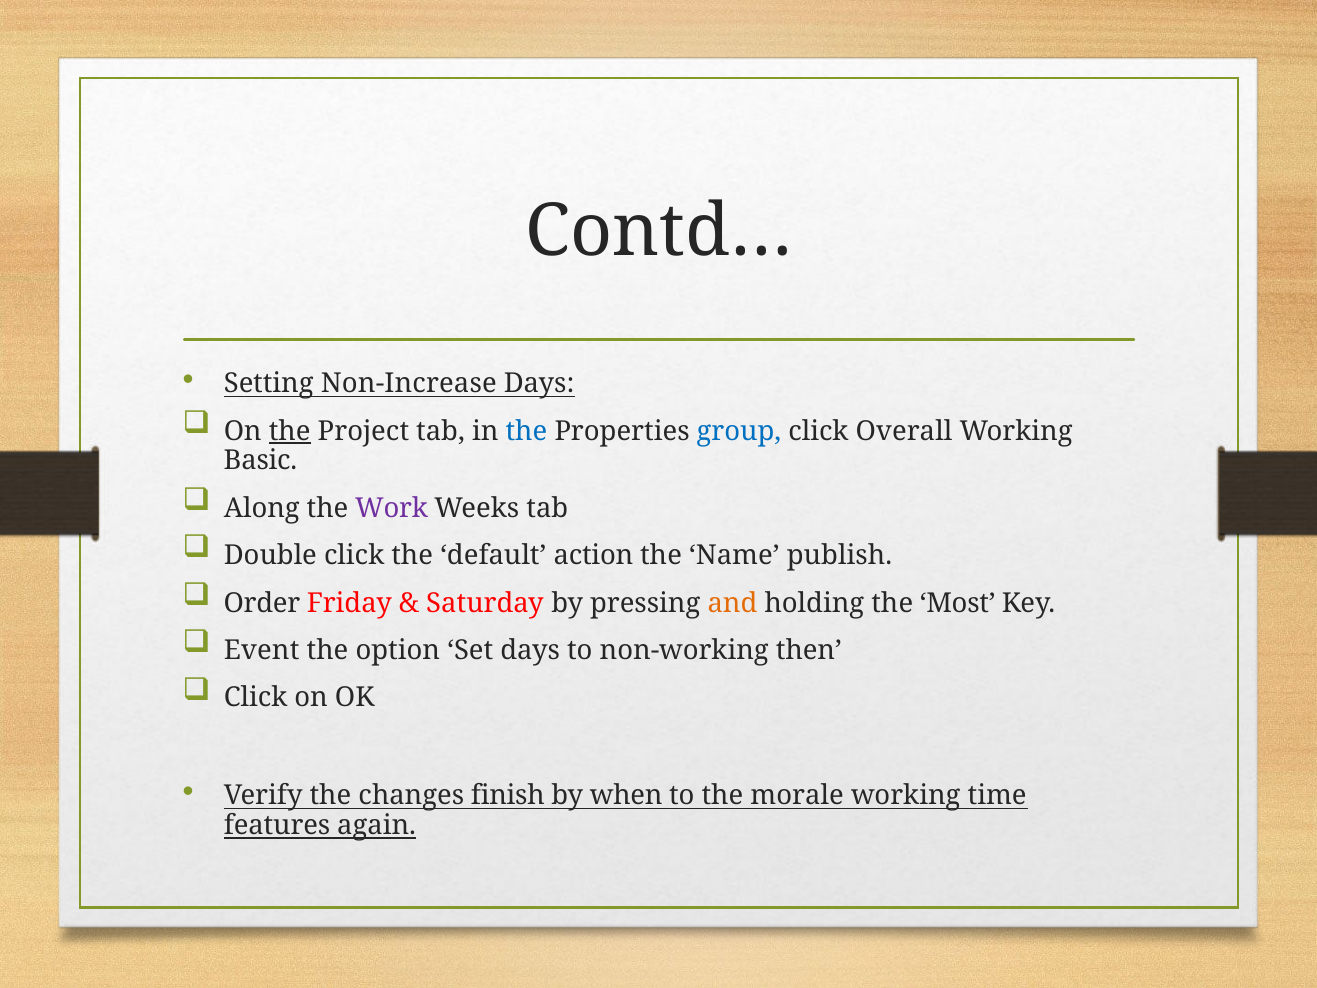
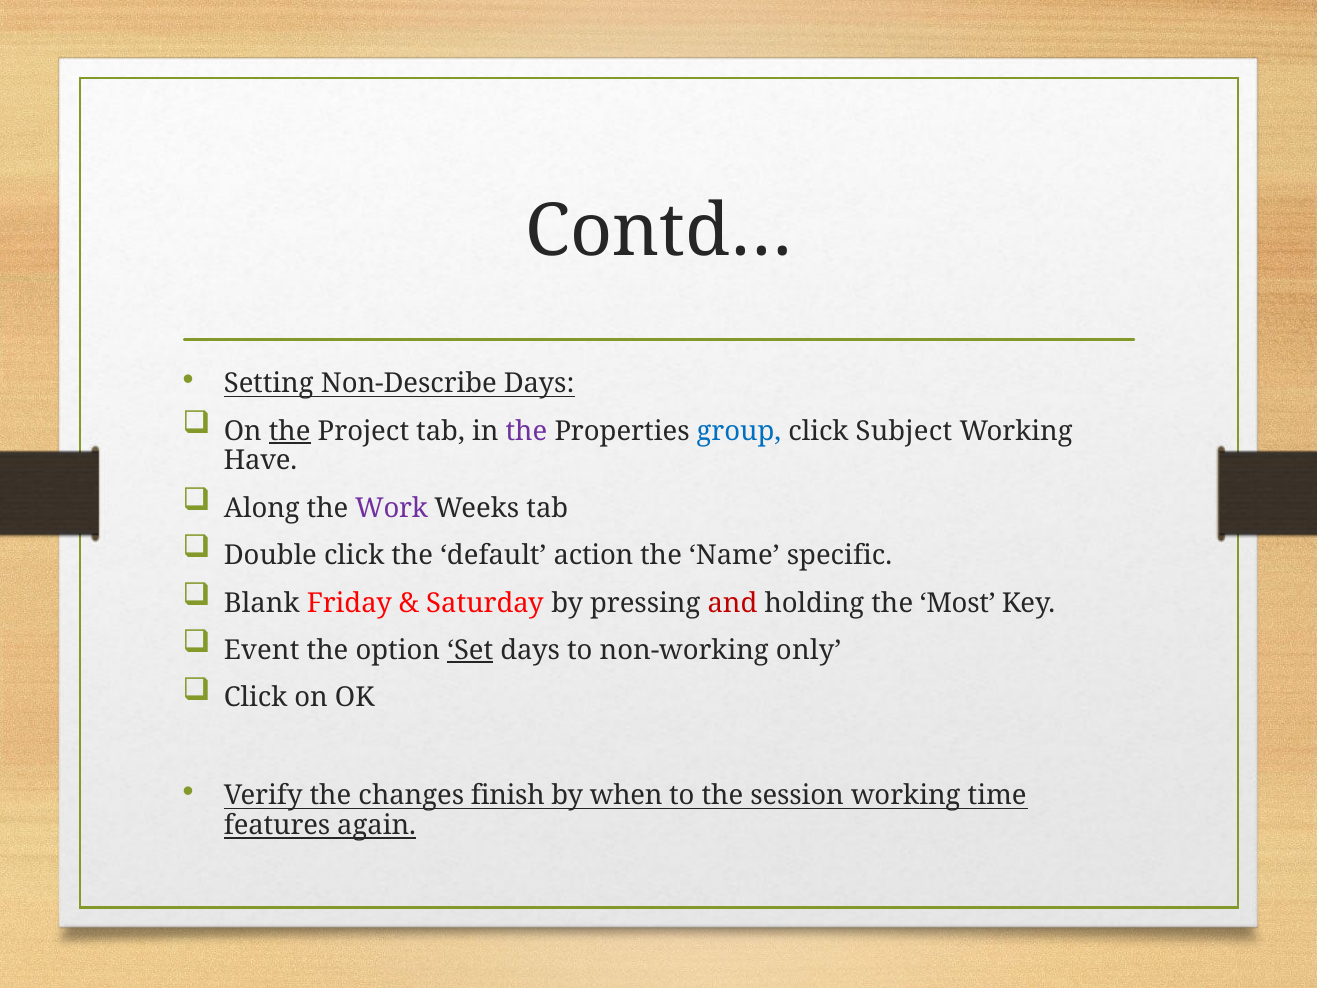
Non-Increase: Non-Increase -> Non-Describe (409, 384)
the colour: blue -> purple (526, 431)
Overall: Overall -> Subject (904, 431)
Basic: Basic -> Have (260, 461)
publish: publish -> specific (840, 555)
Order: Order -> Blank (262, 603)
and colour: orange -> red (733, 603)
Set underline: none -> present (470, 650)
then: then -> only (809, 650)
morale: morale -> session (797, 796)
